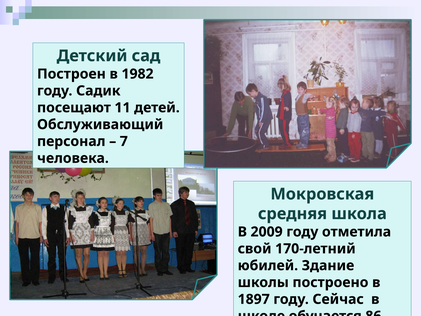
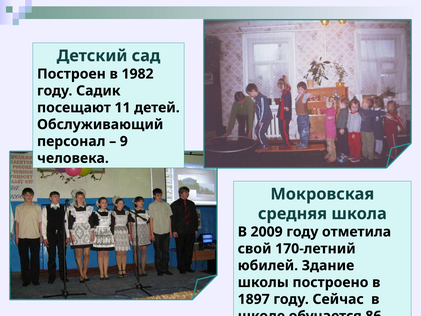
7: 7 -> 9 (124, 141)
